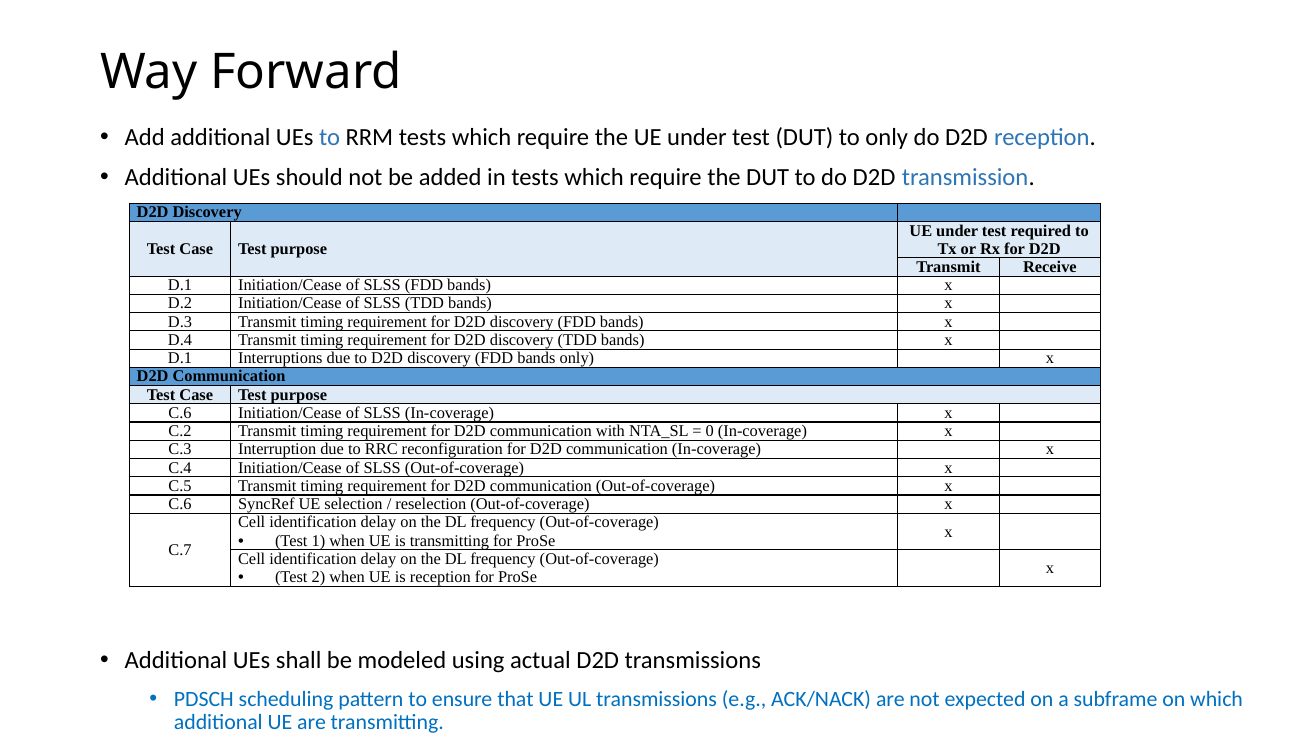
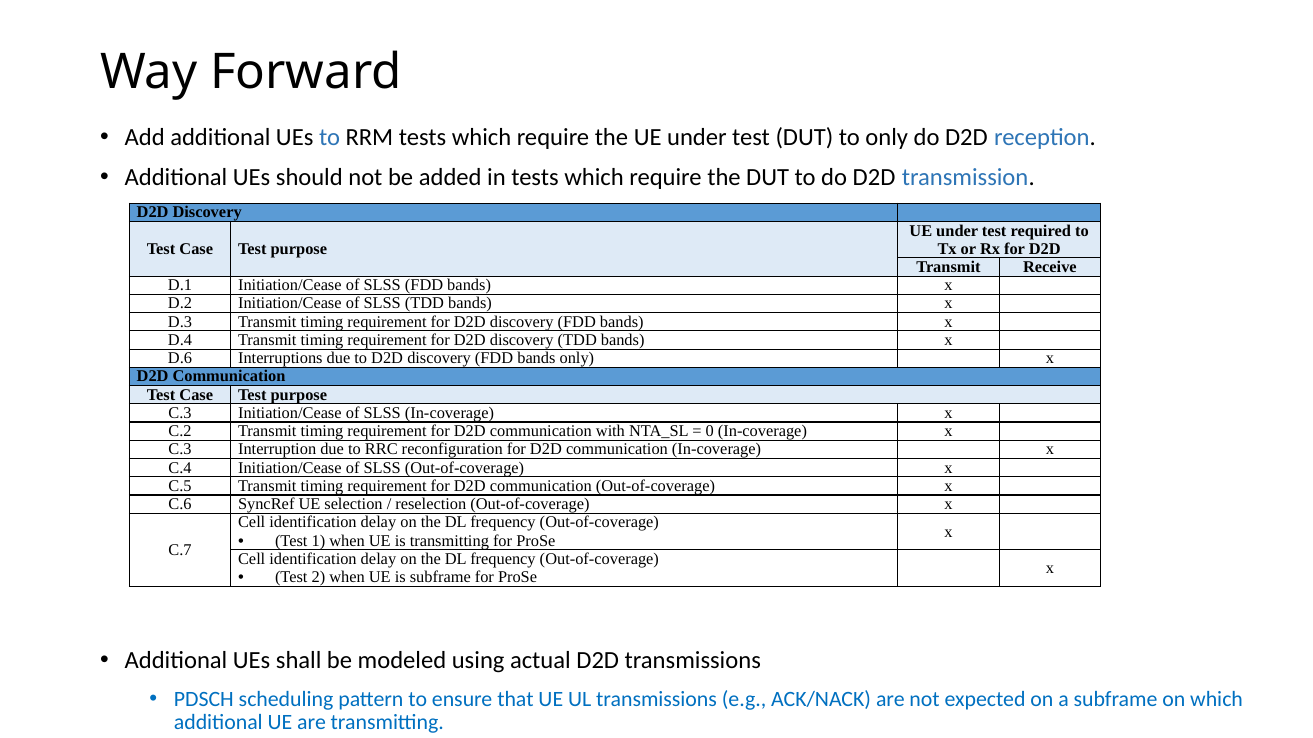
D.1: D.1 -> D.6 (180, 359)
C.6: C.6 -> C.3 (180, 413)
is reception: reception -> subframe (440, 578)
